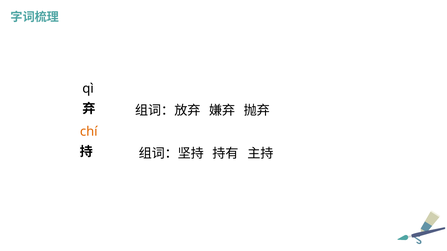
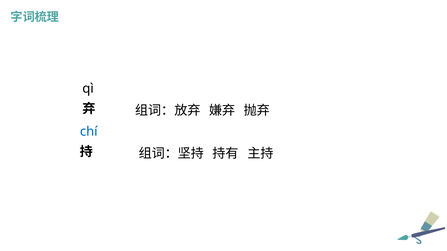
chí colour: orange -> blue (89, 132)
